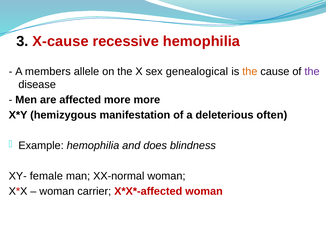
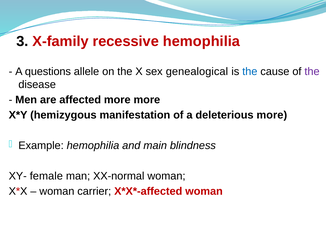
X-cause: X-cause -> X-family (61, 41)
members: members -> questions (48, 71)
the colour: orange -> blue (250, 71)
deleterious often: often -> more (272, 115)
does: does -> main (155, 145)
